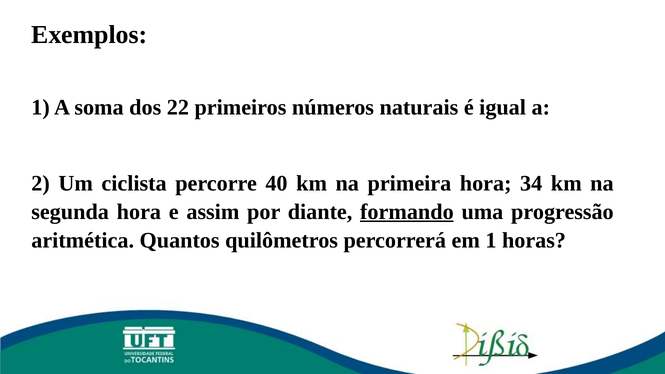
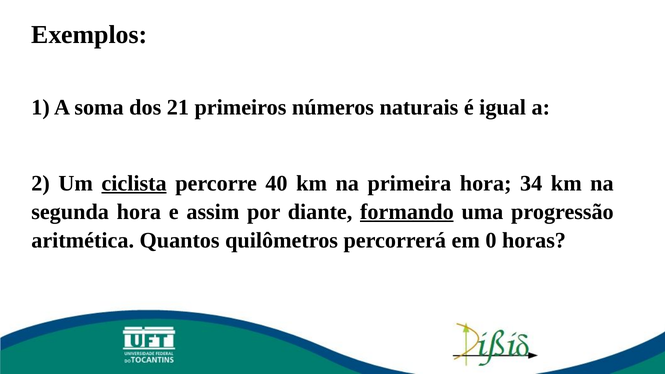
22: 22 -> 21 (178, 107)
ciclista underline: none -> present (134, 183)
em 1: 1 -> 0 (491, 240)
